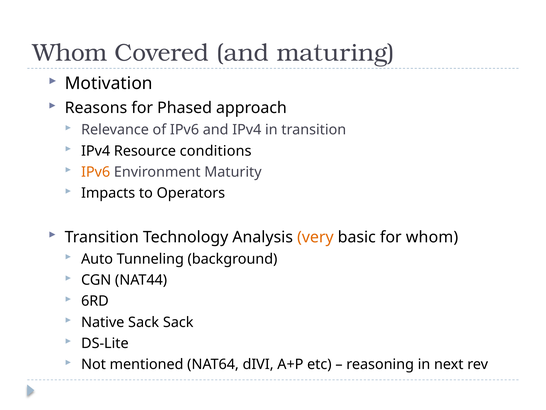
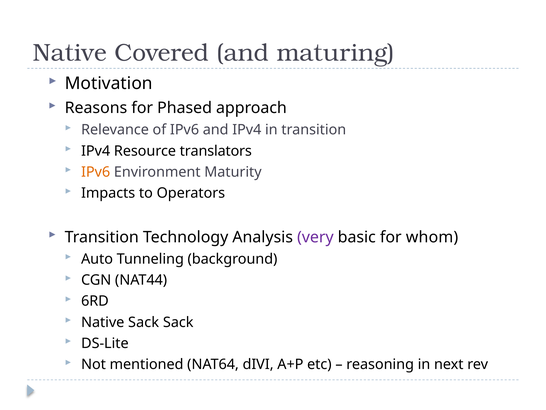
Whom: Whom -> Native (70, 53)
conditions: conditions -> translators (216, 151)
very colour: orange -> purple (315, 237)
